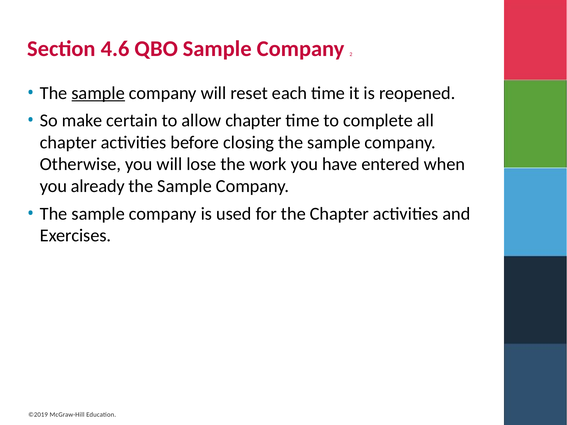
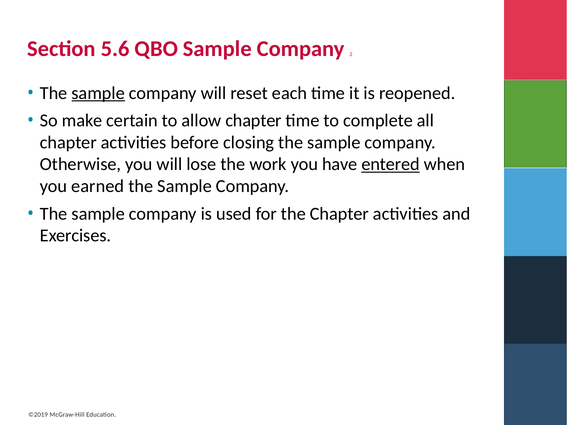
4.6: 4.6 -> 5.6 (115, 49)
entered underline: none -> present (391, 164)
already: already -> earned (98, 186)
